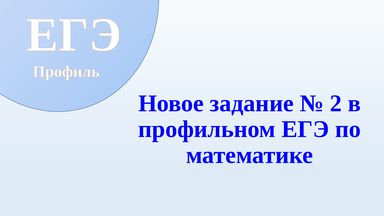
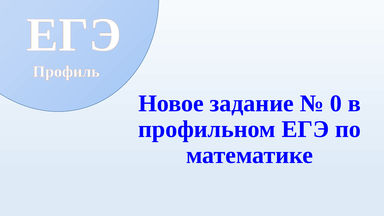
2: 2 -> 0 (336, 103)
